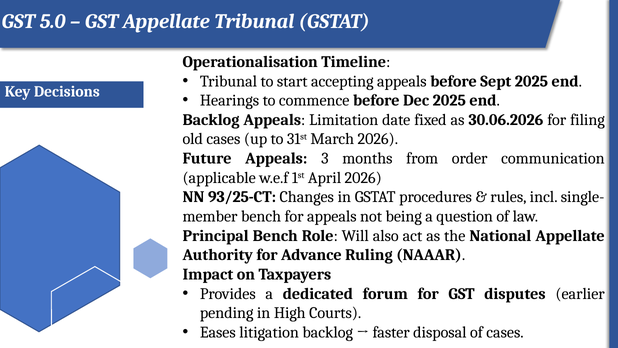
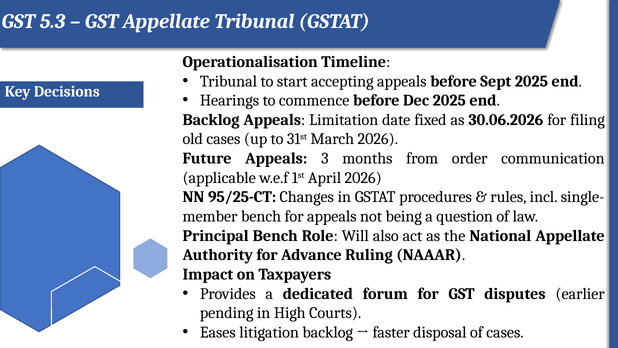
5.0: 5.0 -> 5.3 (53, 21)
93/25-CT: 93/25-CT -> 95/25-CT (242, 197)
